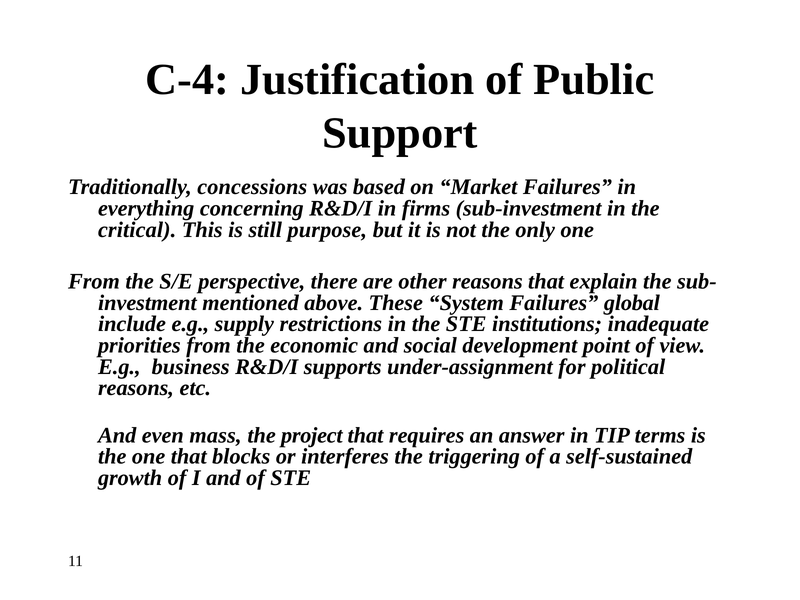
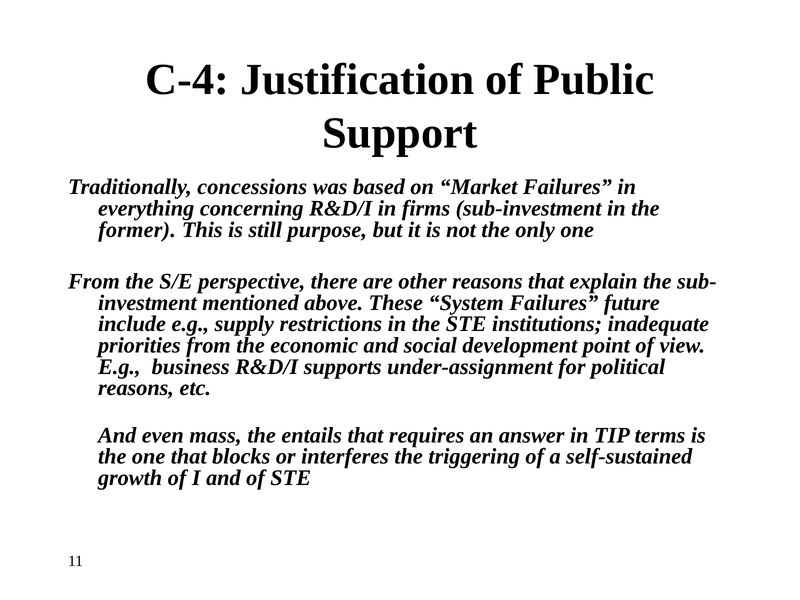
critical: critical -> former (137, 230)
global: global -> future (632, 303)
project: project -> entails (312, 435)
